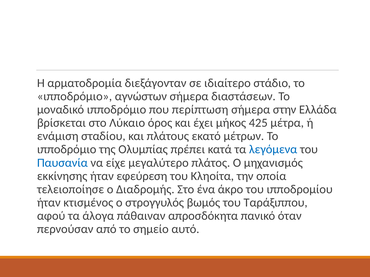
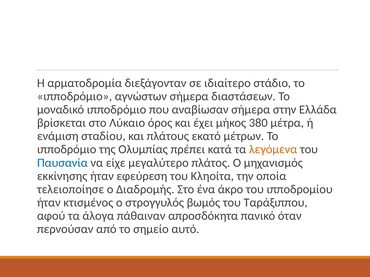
περίπτωση: περίπτωση -> αναβίωσαν (200, 110)
425: 425 -> 380 (258, 123)
λεγόμενα colour: blue -> orange (273, 150)
